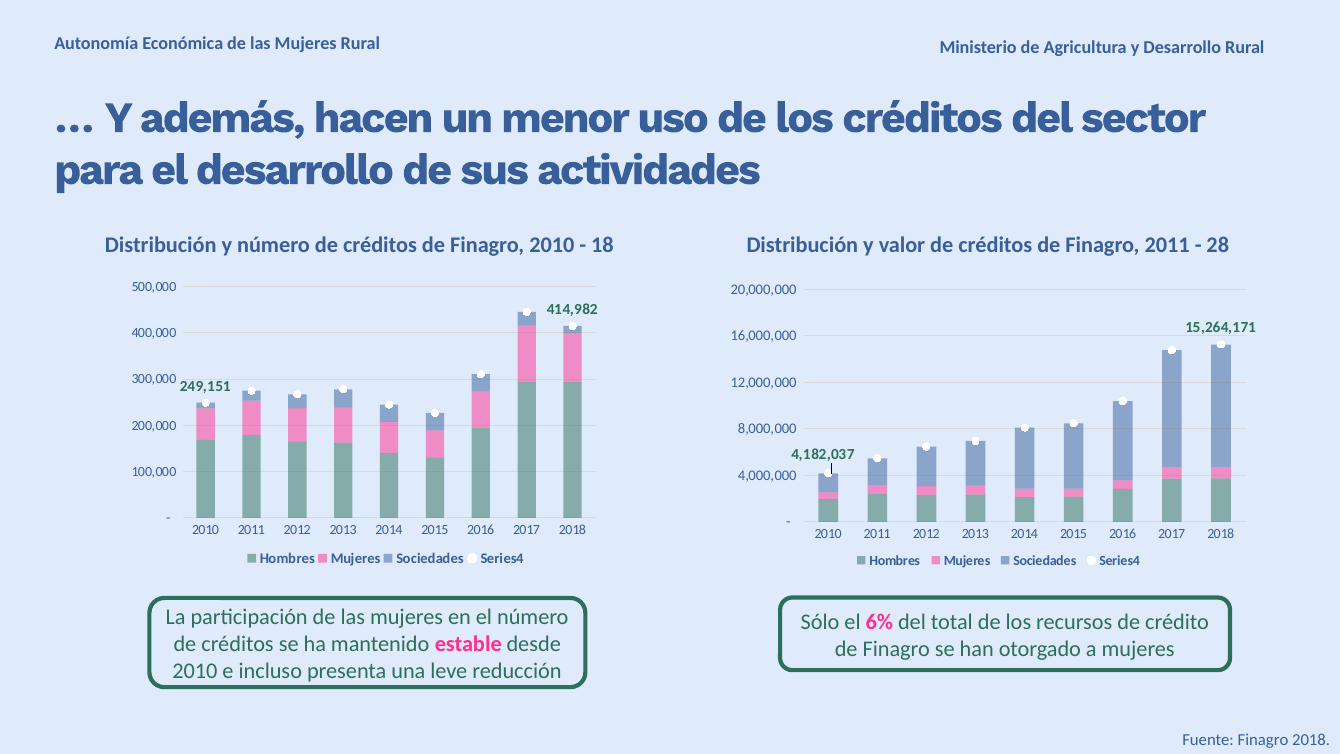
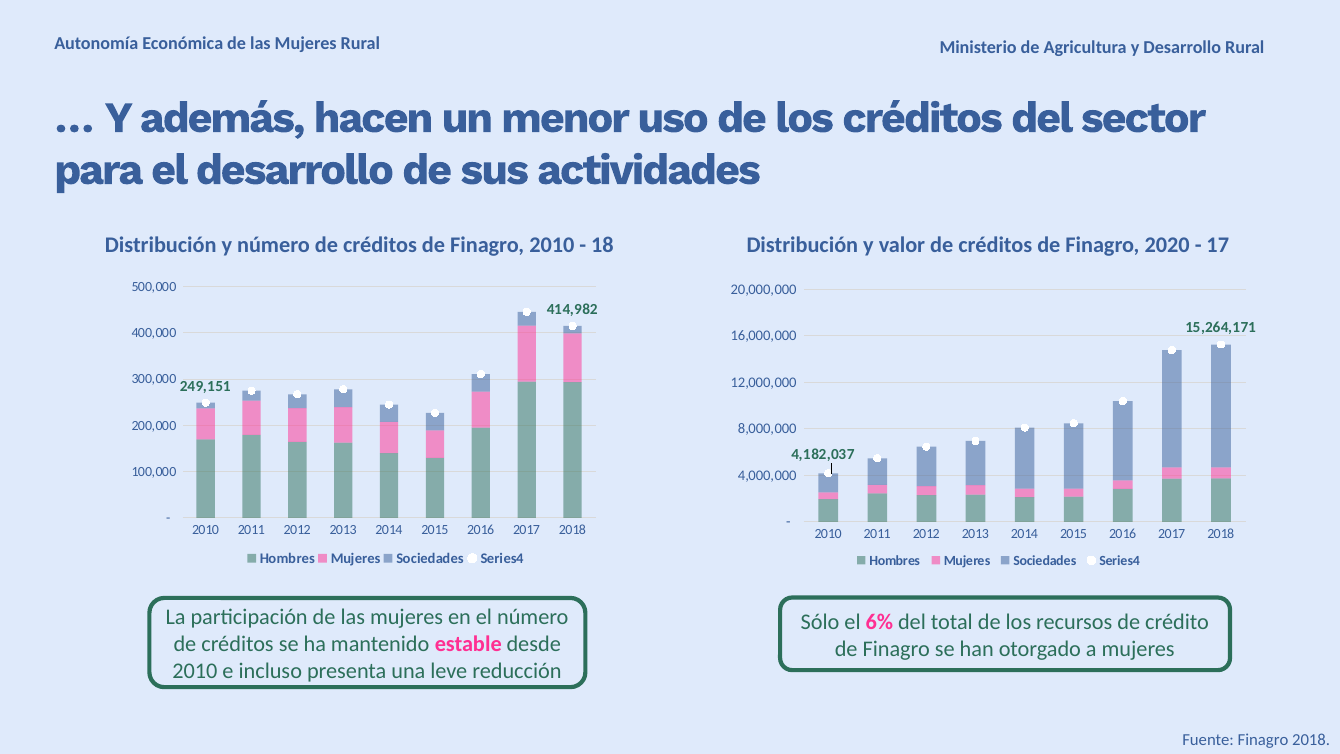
Finagro 2011: 2011 -> 2020 (1167, 245)
28: 28 -> 17 (1218, 245)
